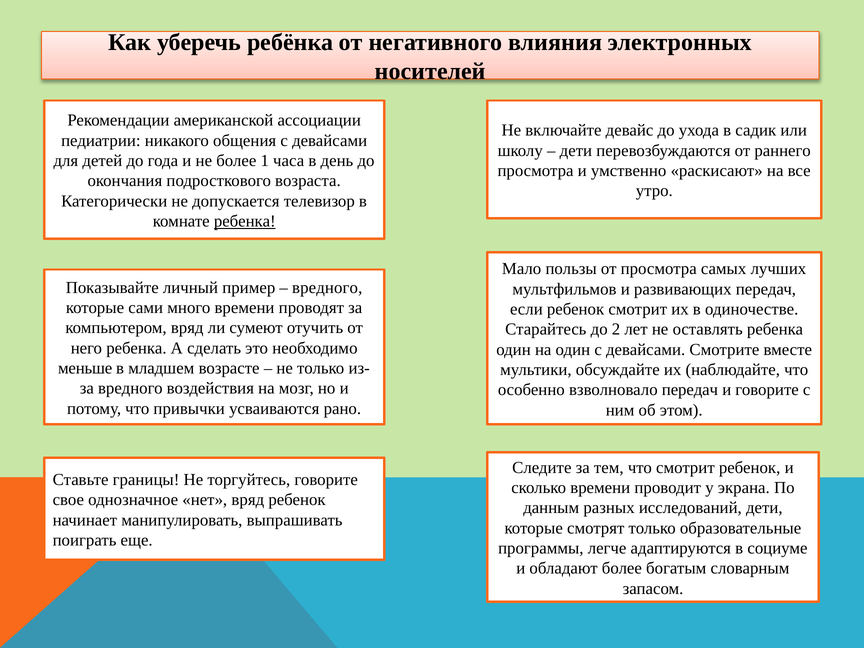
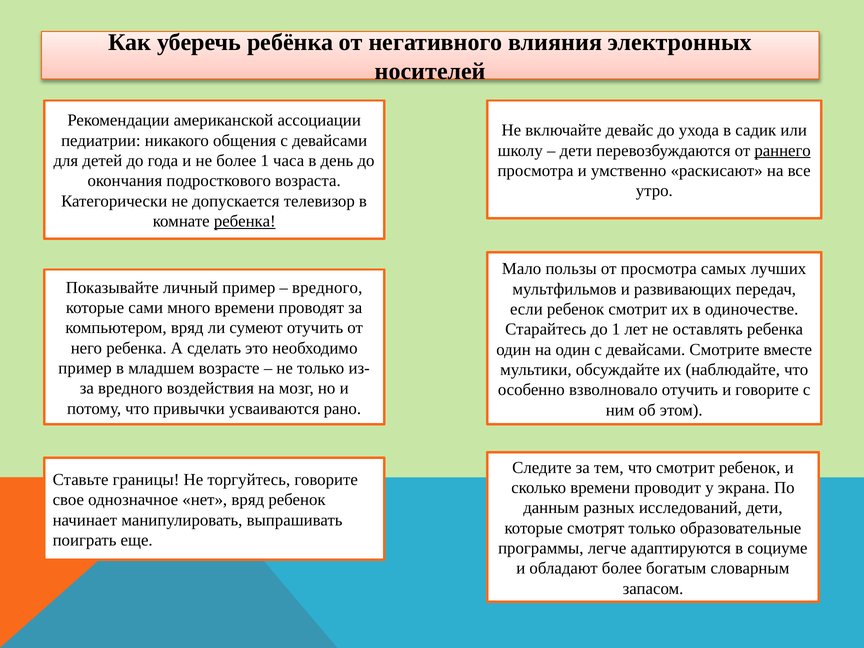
раннего underline: none -> present (783, 150)
до 2: 2 -> 1 (616, 329)
меньше: меньше -> пример (85, 368)
взволновало передач: передач -> отучить (690, 390)
